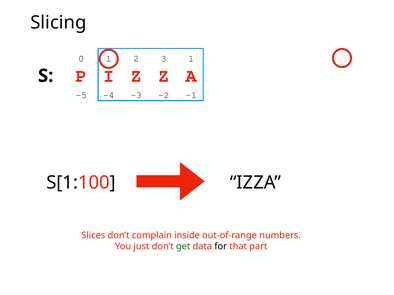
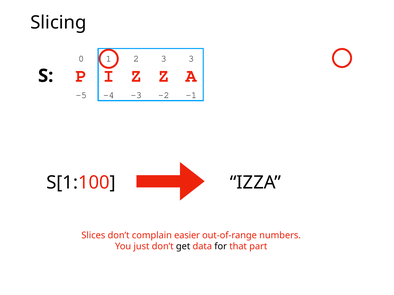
3 1: 1 -> 3 (191, 59)
inside: inside -> easier (187, 236)
get colour: green -> black (183, 247)
